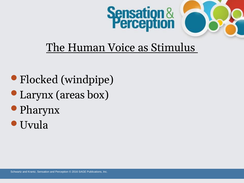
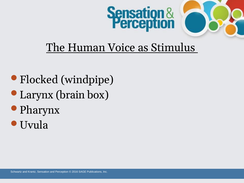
areas: areas -> brain (70, 95)
